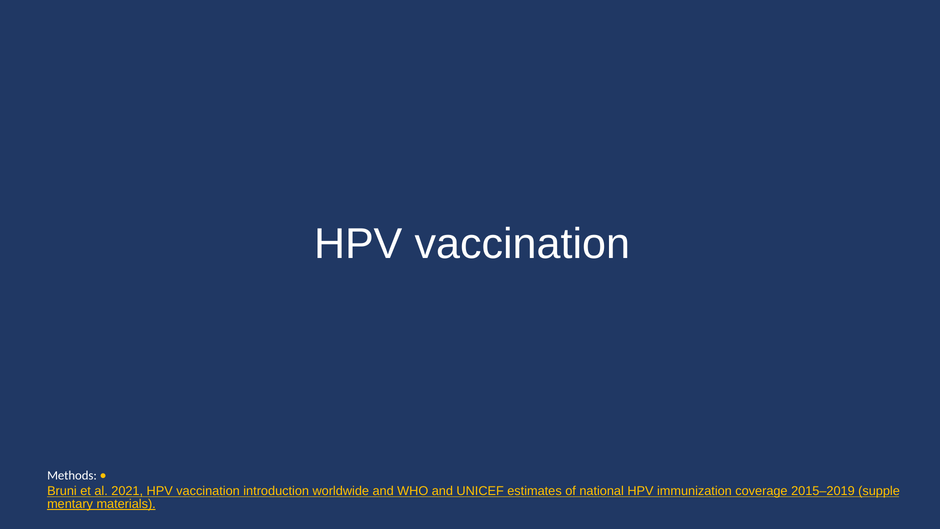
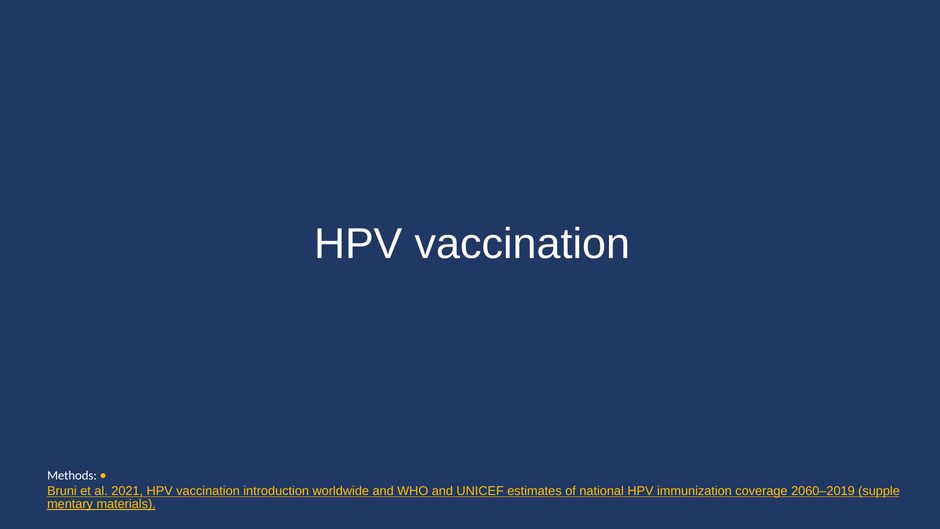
2015–2019: 2015–2019 -> 2060–2019 (823, 491)
